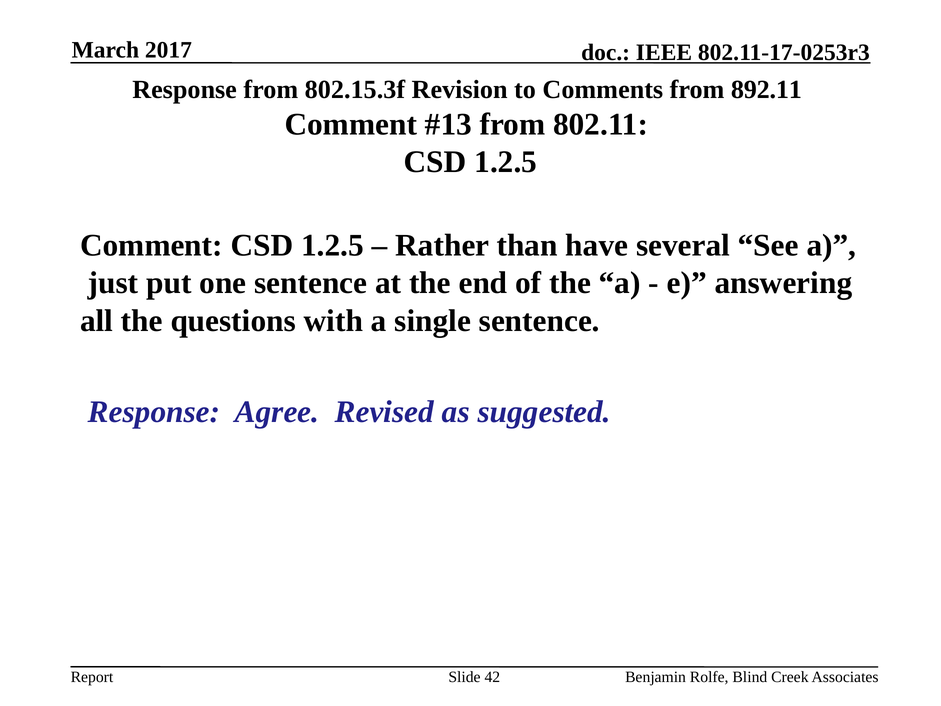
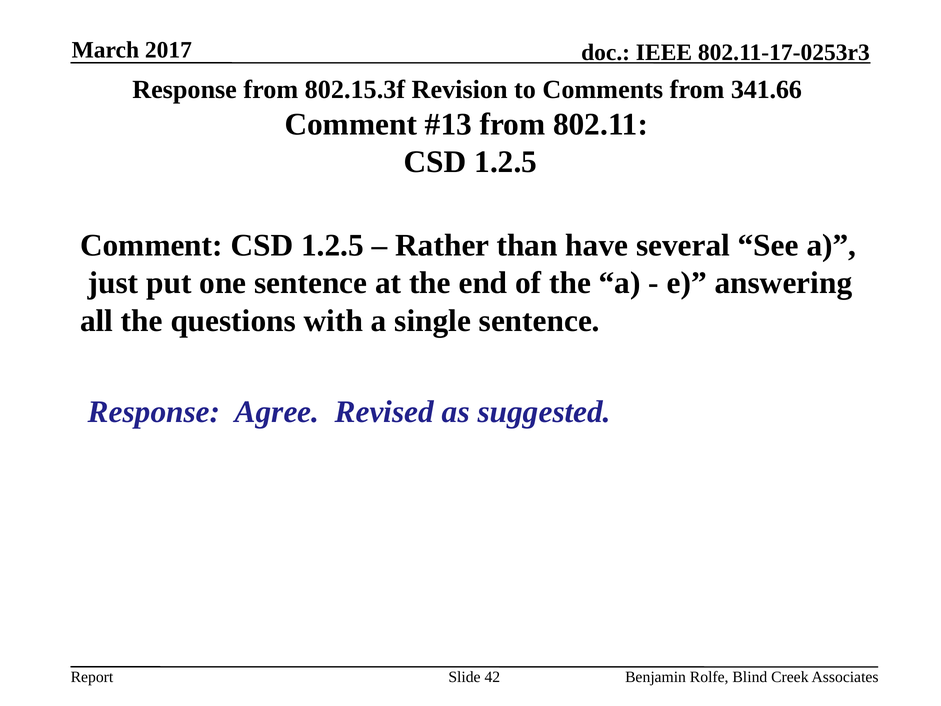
892.11: 892.11 -> 341.66 (766, 90)
